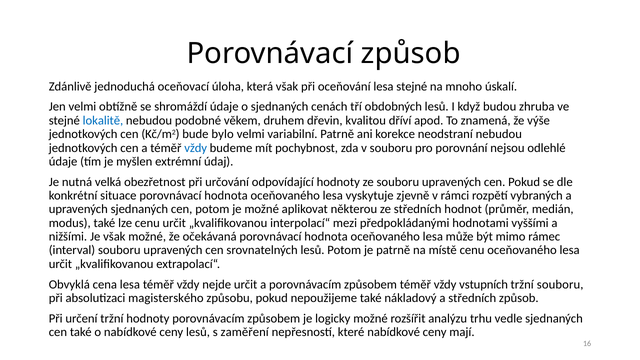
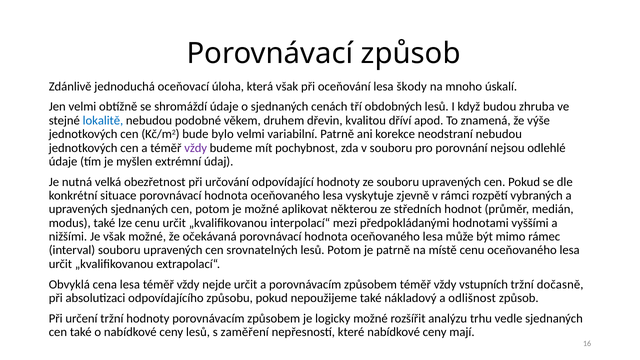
lesa stejné: stejné -> škody (412, 86)
vždy colour: blue -> purple (196, 148)
tržní souboru: souboru -> dočasně (560, 284)
magisterského: magisterského -> odpovídajícího (166, 298)
a středních: středních -> odlišnost (472, 298)
